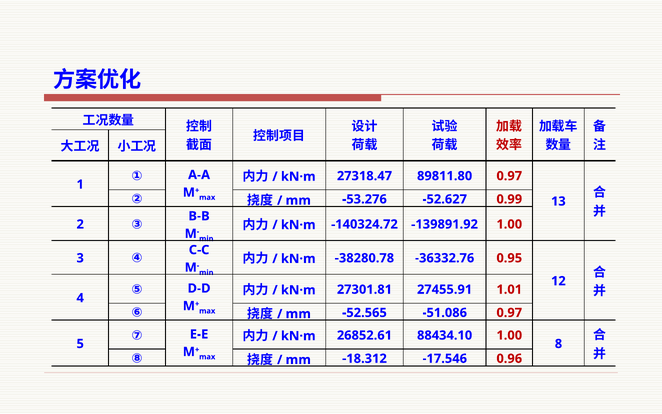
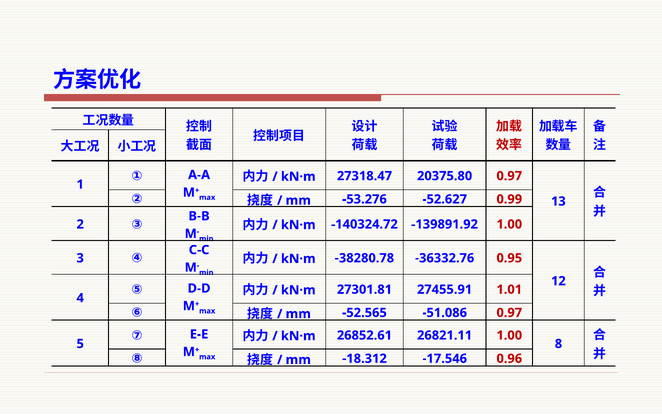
89811.80: 89811.80 -> 20375.80 (445, 176)
88434.10: 88434.10 -> 26821.11 (445, 335)
